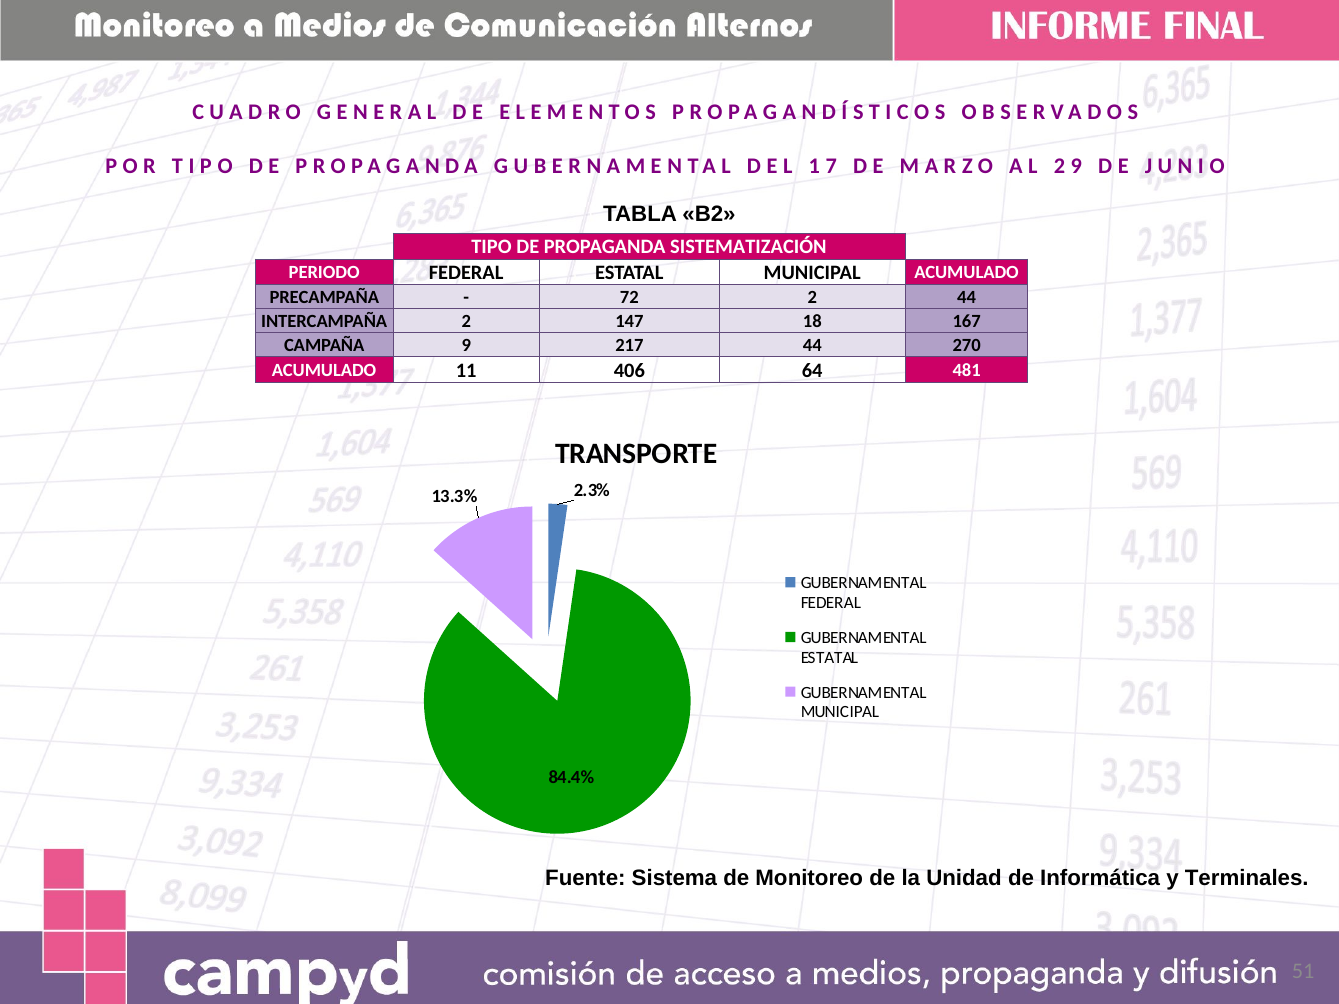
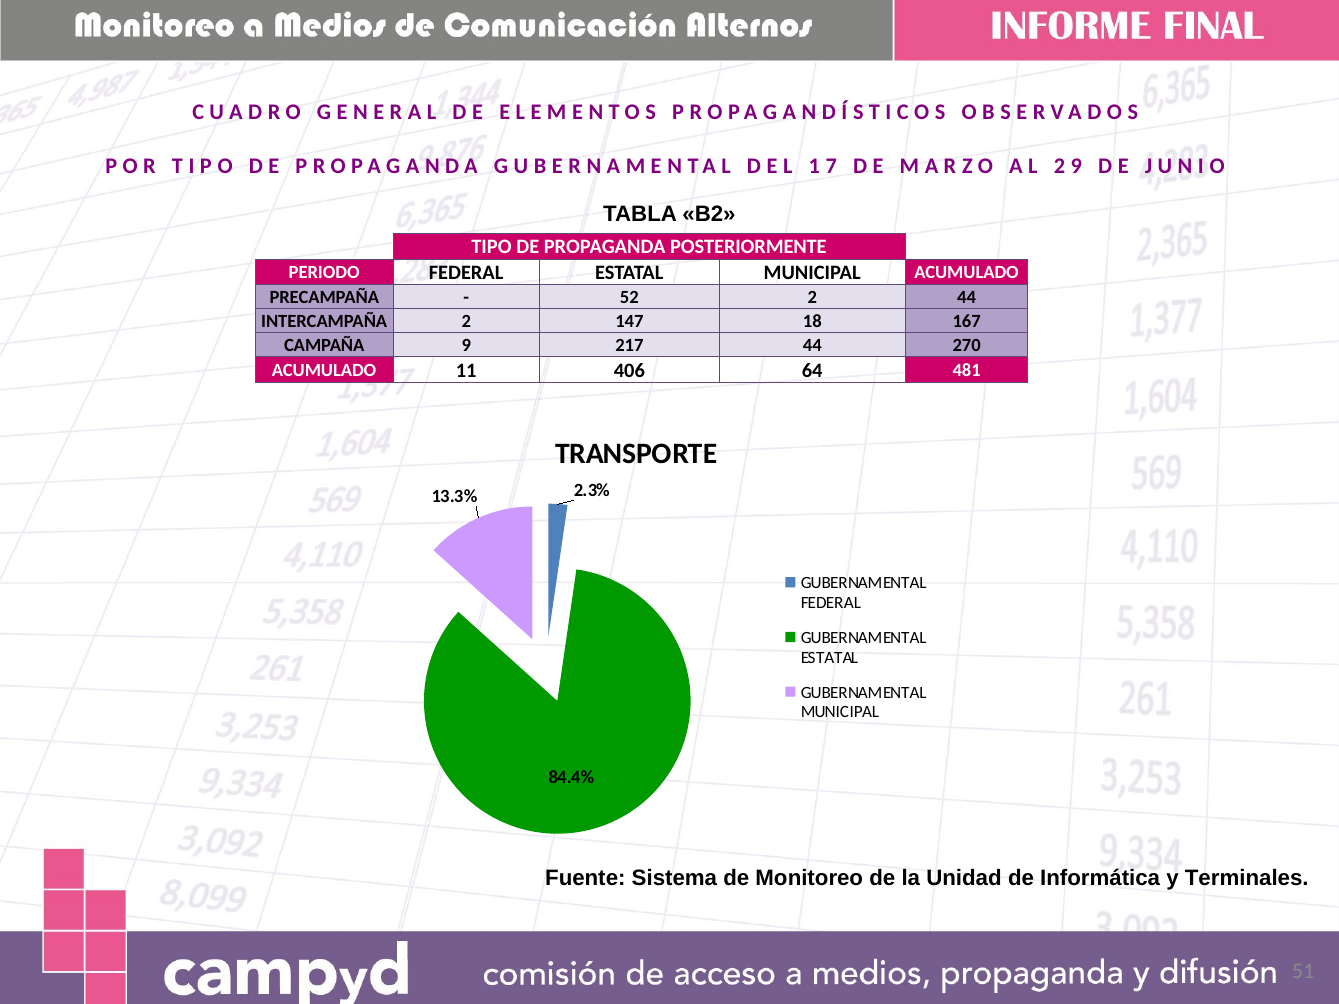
SISTEMATIZACIÓN: SISTEMATIZACIÓN -> POSTERIORMENTE (748, 247)
72: 72 -> 52 (629, 298)
